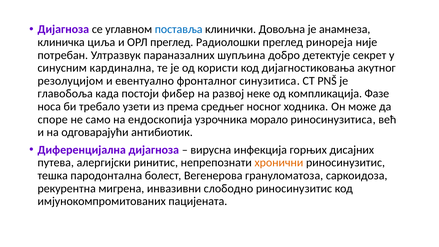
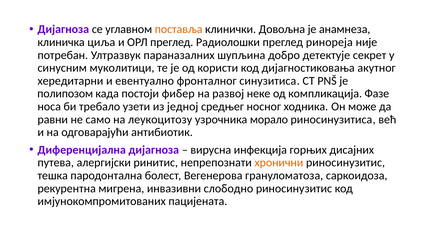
поставља colour: blue -> orange (179, 29)
кардинална: кардинална -> муколитици (122, 68)
резолуцијом: резолуцијом -> хередитарни (70, 81)
главобоља: главобоља -> полипозом (65, 94)
према: према -> једној (183, 107)
споре: споре -> равни (53, 119)
ендоскопија: ендоскопија -> леукоцитозу (160, 119)
